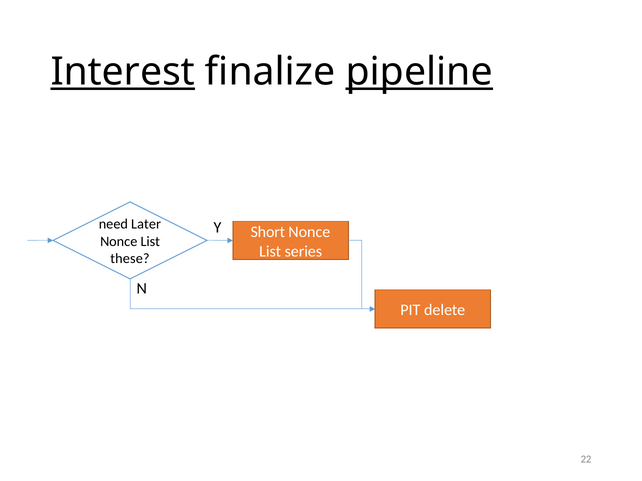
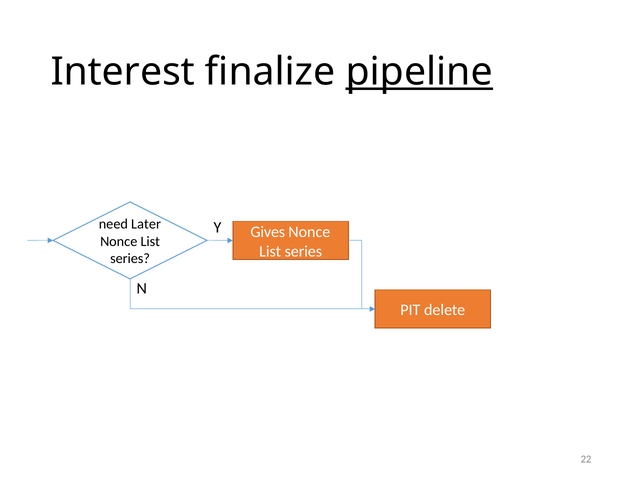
Interest underline: present -> none (123, 72)
Short: Short -> Gives (268, 232)
these: these -> series (130, 259)
